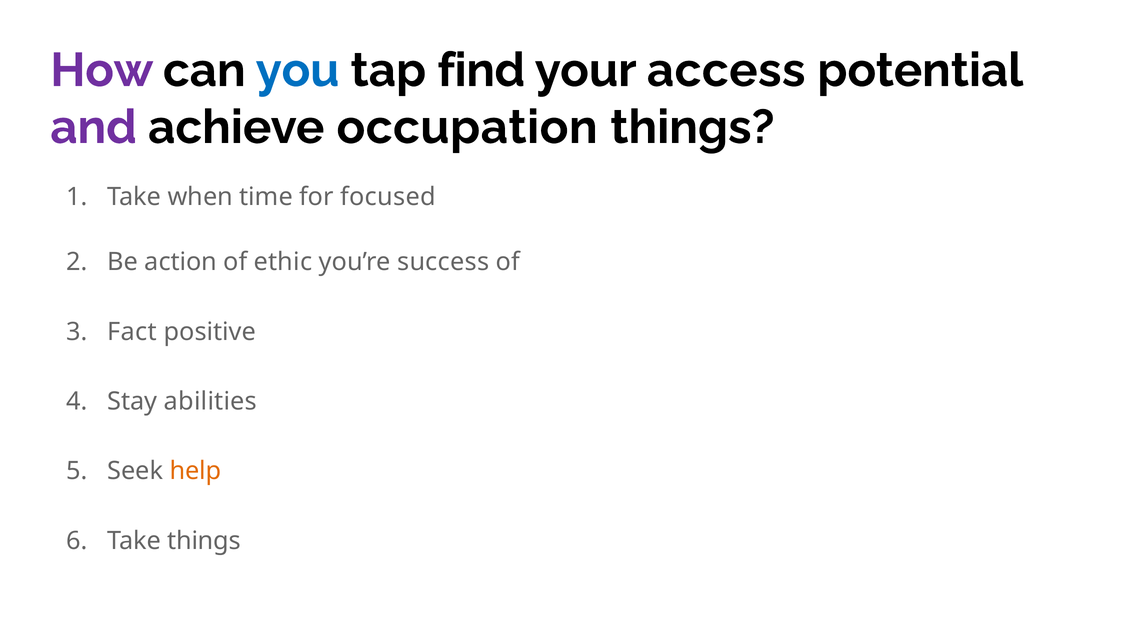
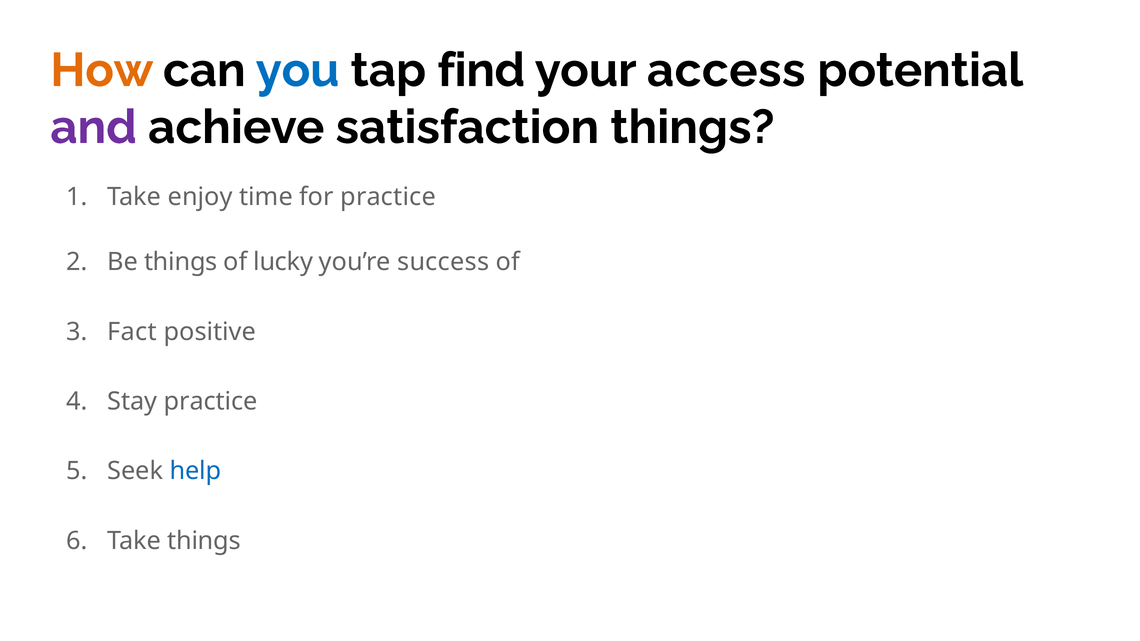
How colour: purple -> orange (102, 70)
occupation: occupation -> satisfaction (467, 127)
when: when -> enjoy (200, 197)
for focused: focused -> practice (388, 197)
Be action: action -> things (181, 262)
ethic: ethic -> lucky (283, 262)
Stay abilities: abilities -> practice (211, 402)
help colour: orange -> blue (196, 471)
